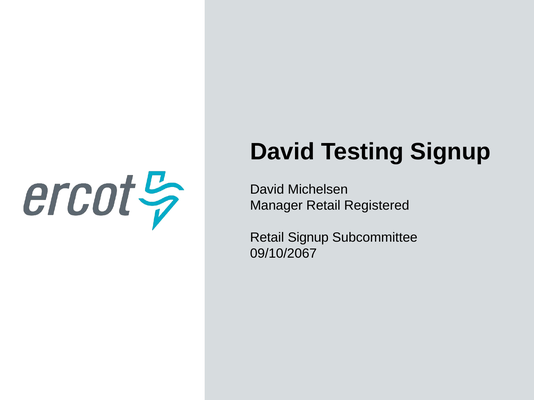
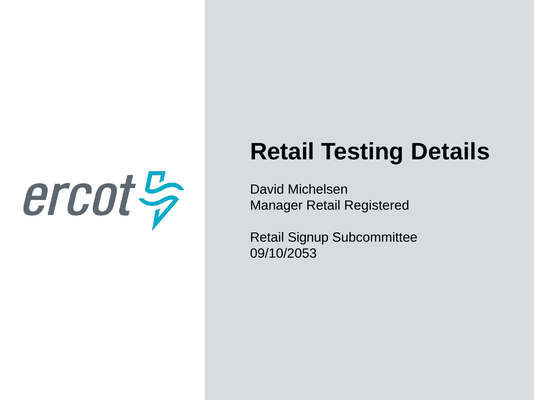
David: David -> Retail (282, 152)
Testing Signup: Signup -> Details (450, 152)
09/10/2067: 09/10/2067 -> 09/10/2053 (283, 254)
